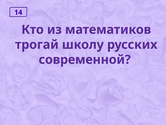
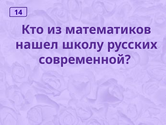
трогай: трогай -> нашел (37, 45)
